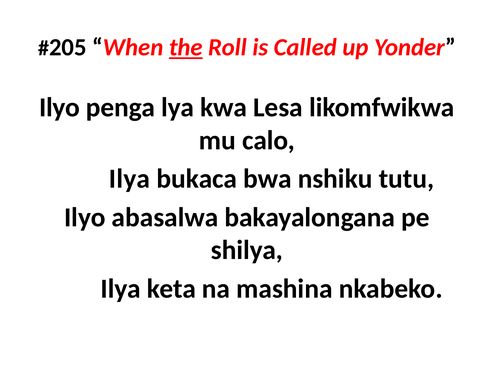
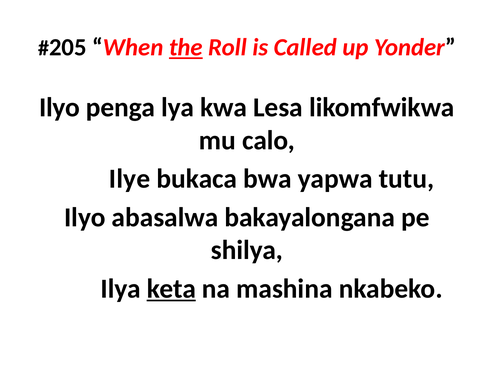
Ilya: Ilya -> Ilye (130, 179)
nshiku: nshiku -> yapwa (335, 179)
keta underline: none -> present (171, 288)
